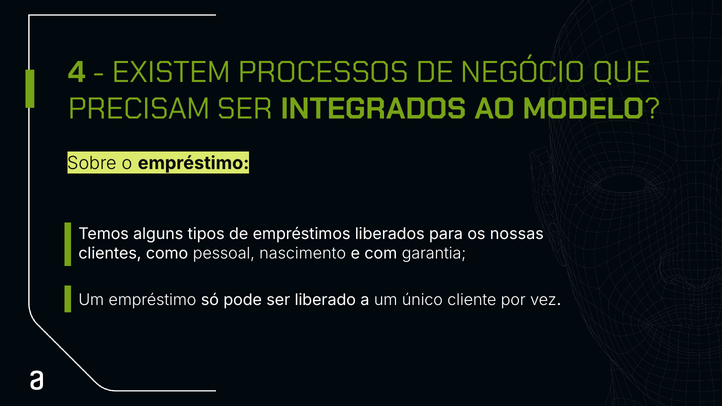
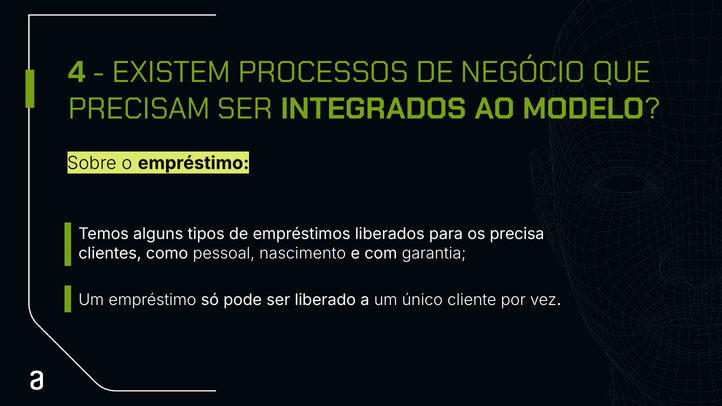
nossas: nossas -> precisa (517, 234)
